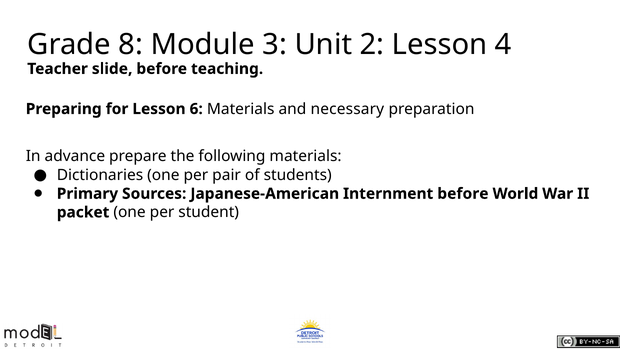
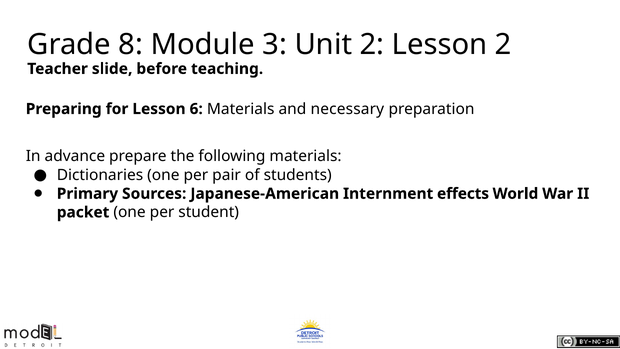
Lesson 4: 4 -> 2 (503, 44)
Internment before: before -> effects (463, 194)
